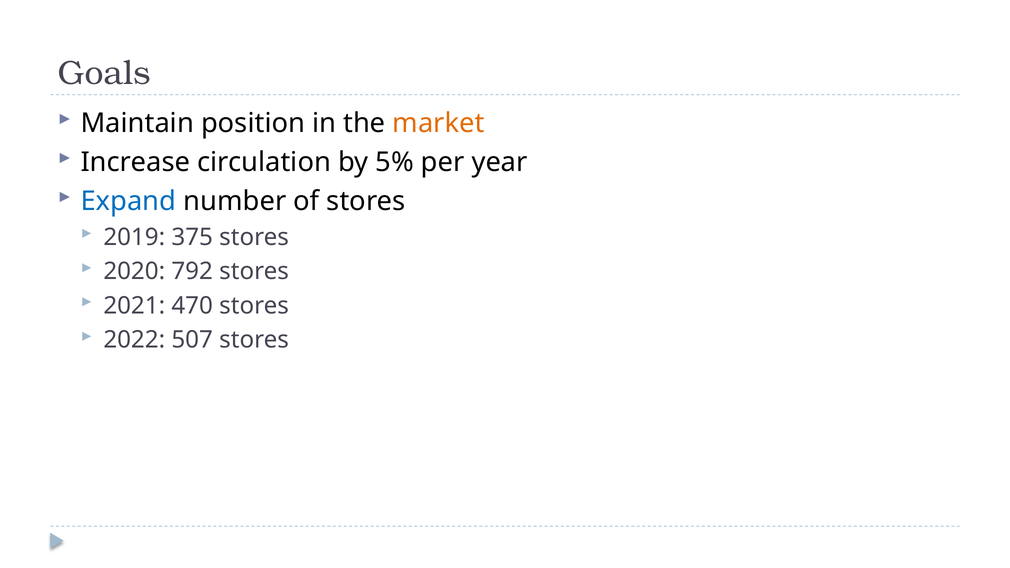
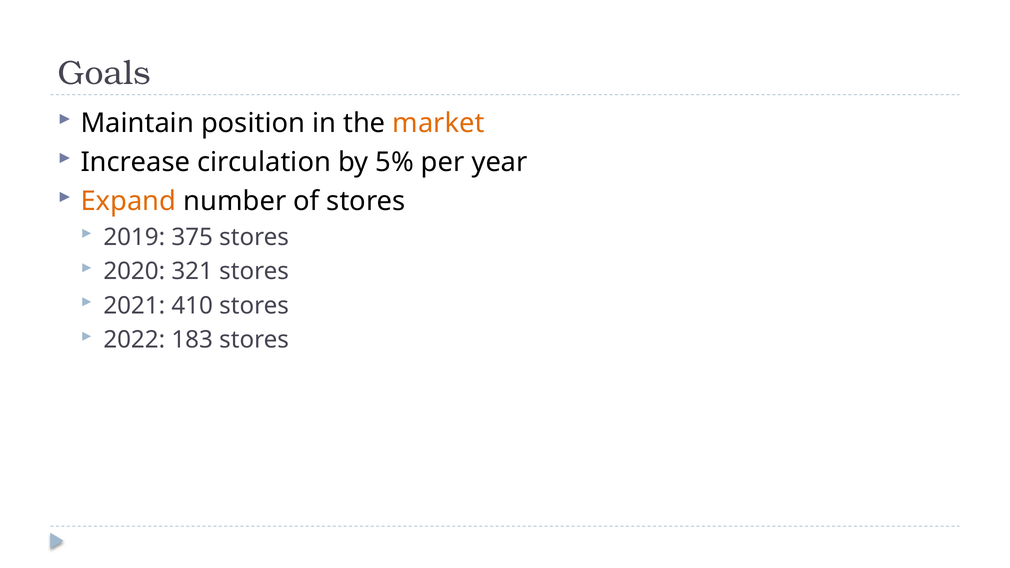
Expand colour: blue -> orange (128, 201)
792: 792 -> 321 (192, 272)
470: 470 -> 410 (192, 306)
507: 507 -> 183 (192, 340)
